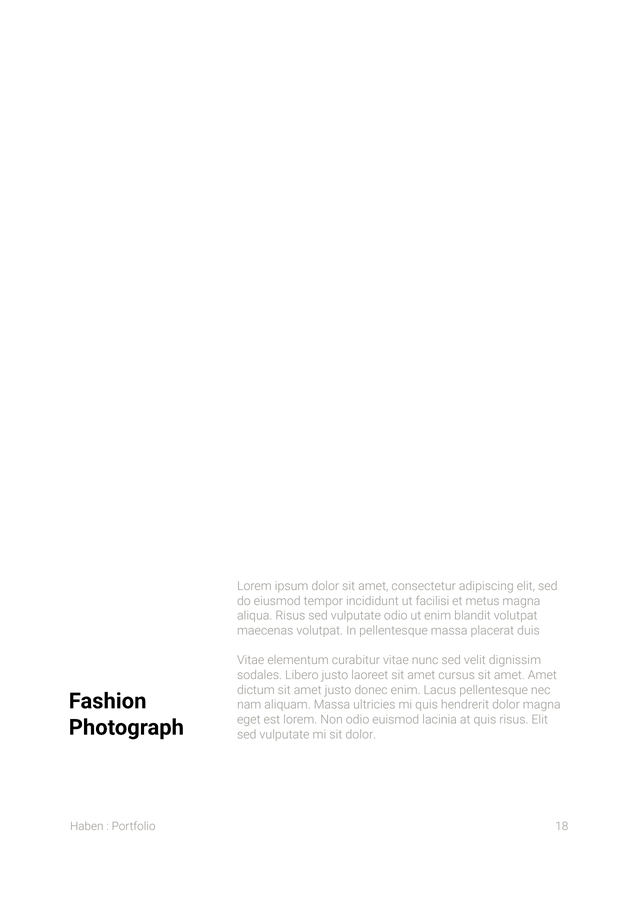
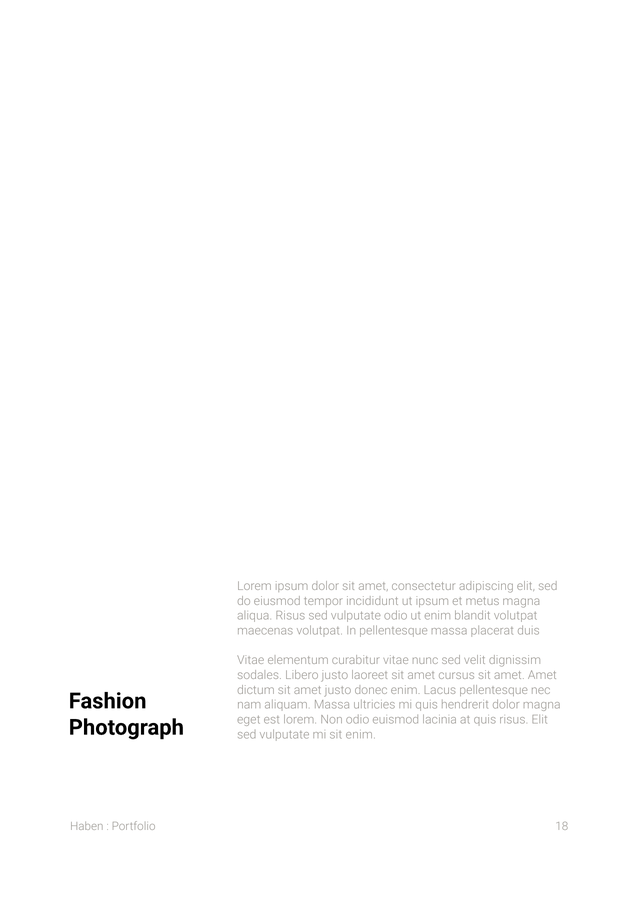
ut facilisi: facilisi -> ipsum (432, 601)
sit dolor: dolor -> enim (361, 735)
